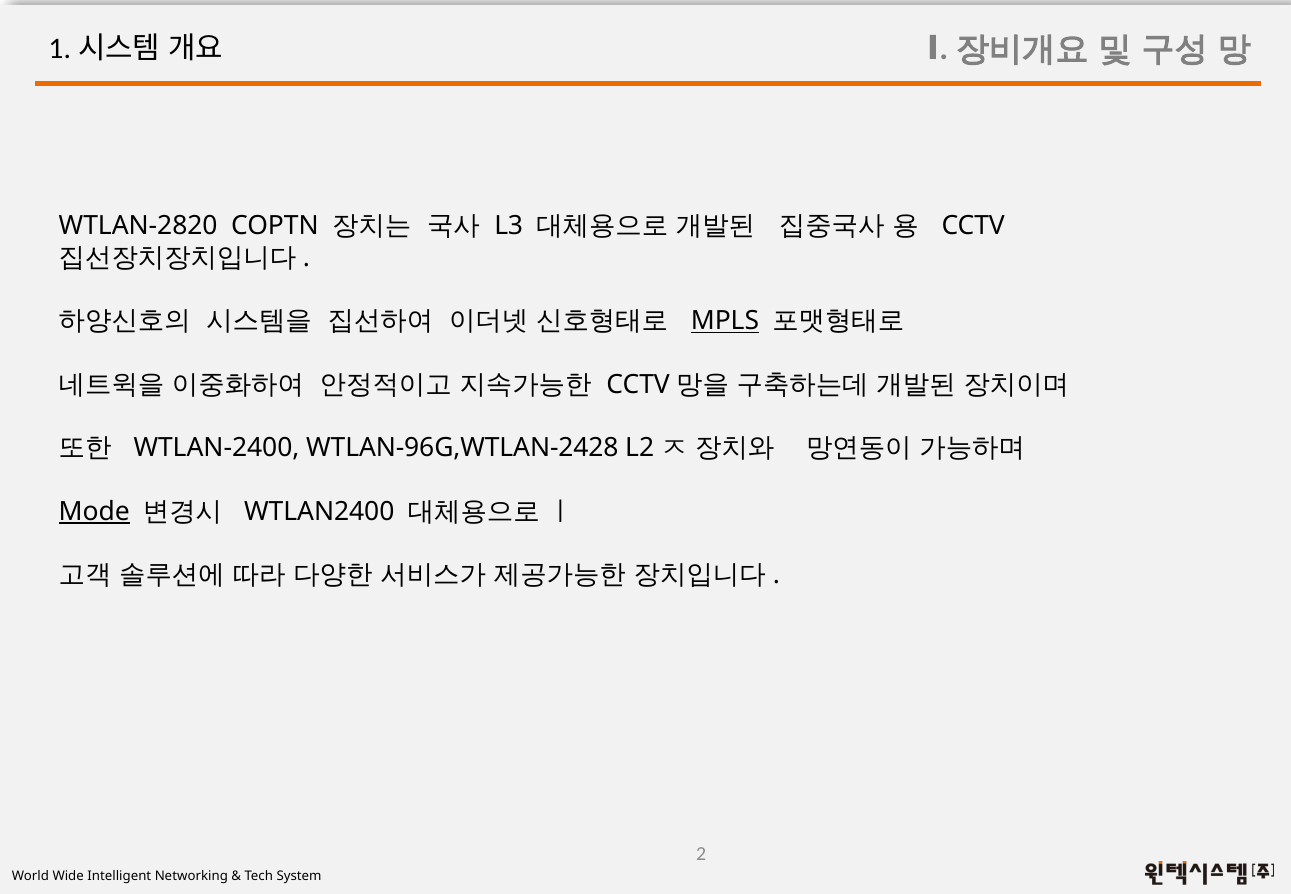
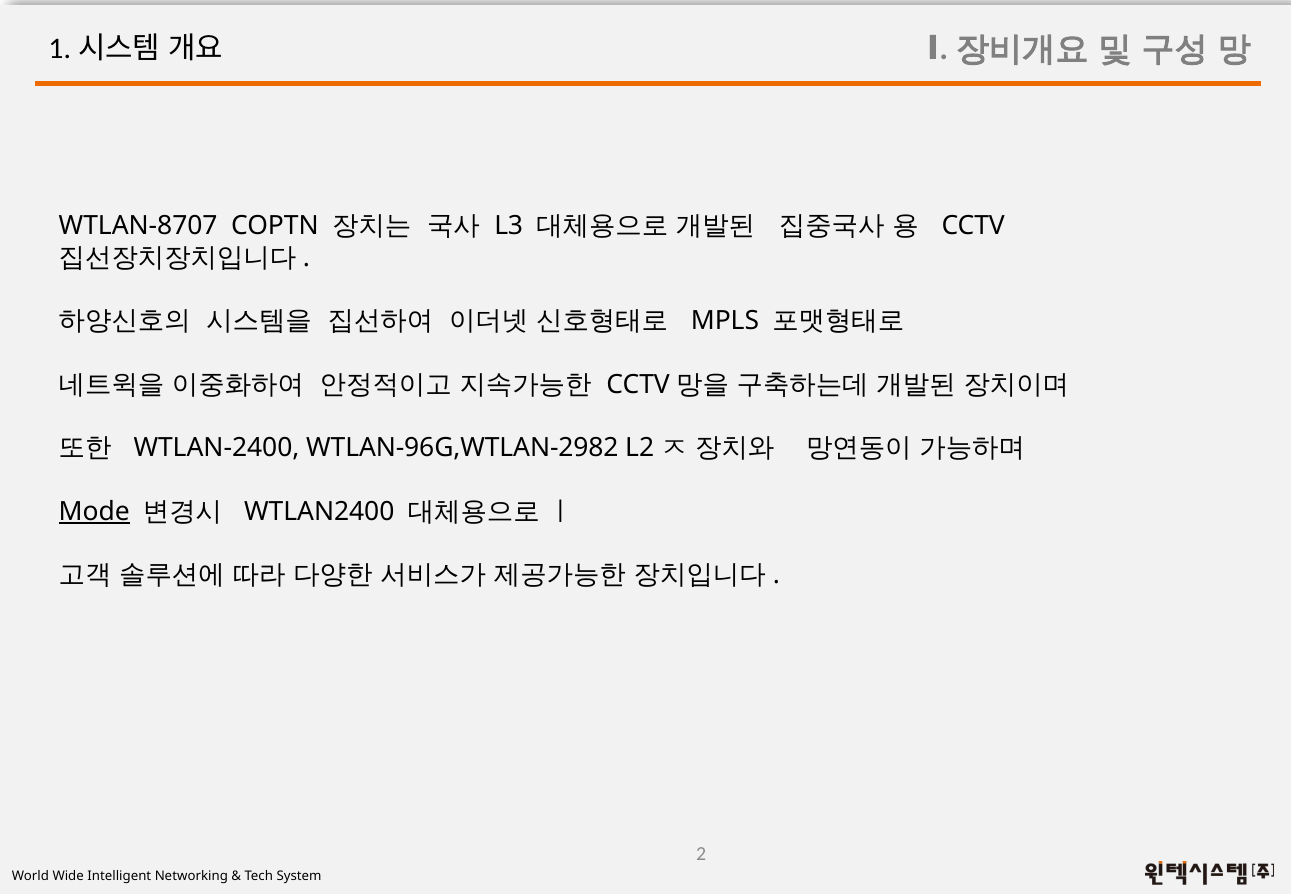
WTLAN-2820: WTLAN-2820 -> WTLAN-8707 (138, 226)
MPLS underline: present -> none (725, 321)
WTLAN-96G,WTLAN-2428: WTLAN-96G,WTLAN-2428 -> WTLAN-96G,WTLAN-2982 (462, 448)
